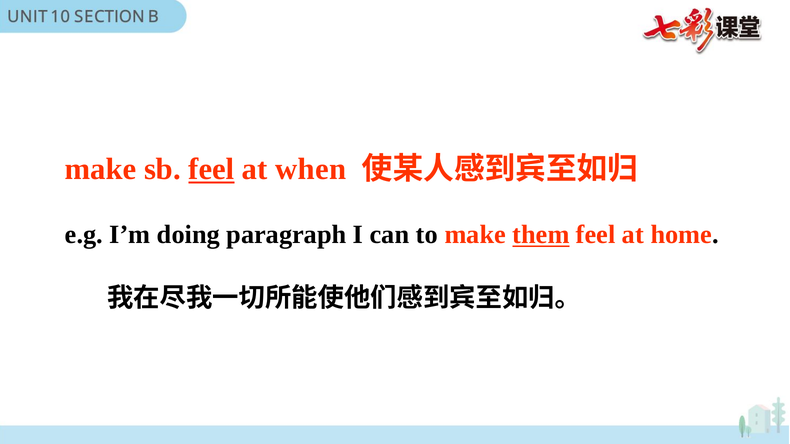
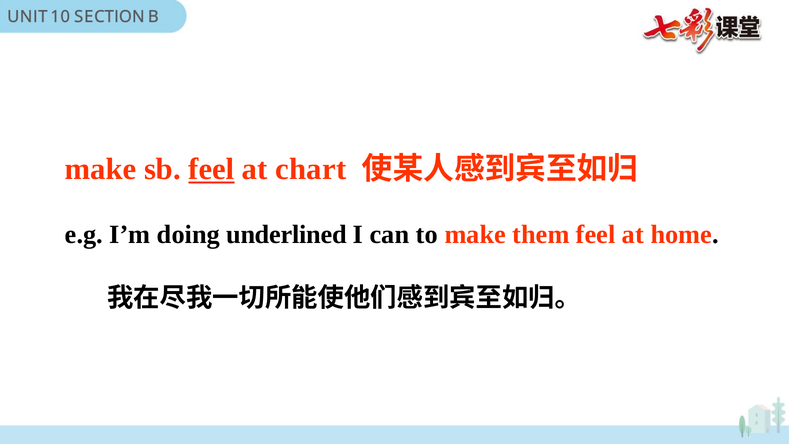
when: when -> chart (311, 169)
paragraph: paragraph -> underlined (286, 235)
them underline: present -> none (541, 235)
